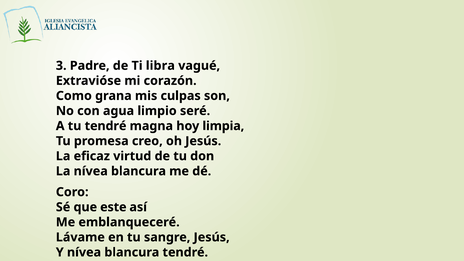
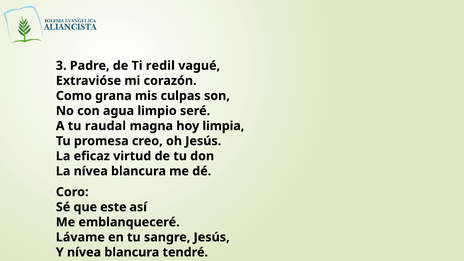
libra: libra -> redil (160, 66)
tu tendré: tendré -> raudal (105, 126)
